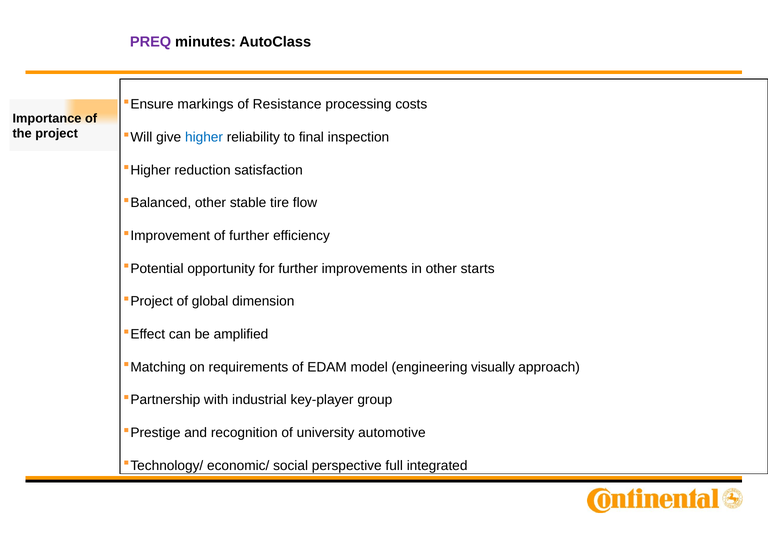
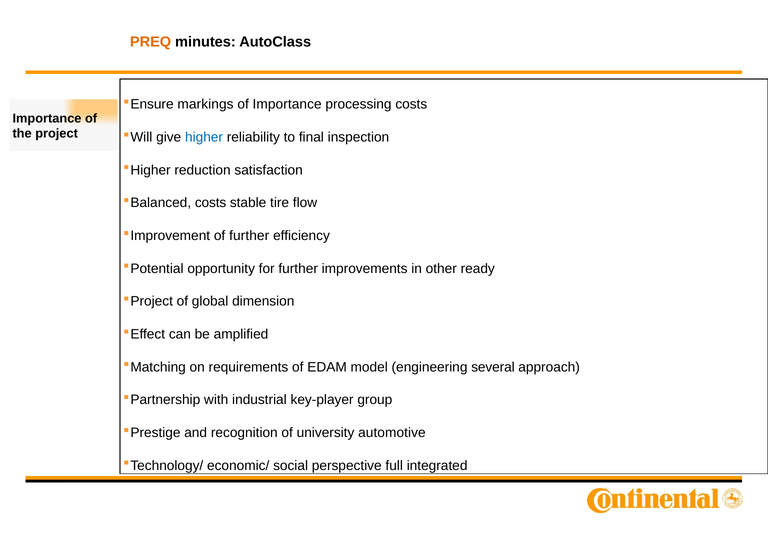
PREQ colour: purple -> orange (151, 42)
of Resistance: Resistance -> Importance (287, 104)
other: other -> costs (211, 203)
starts: starts -> ready (478, 269)
visually: visually -> several (493, 367)
